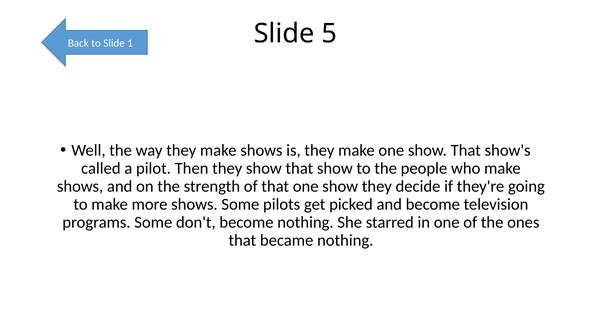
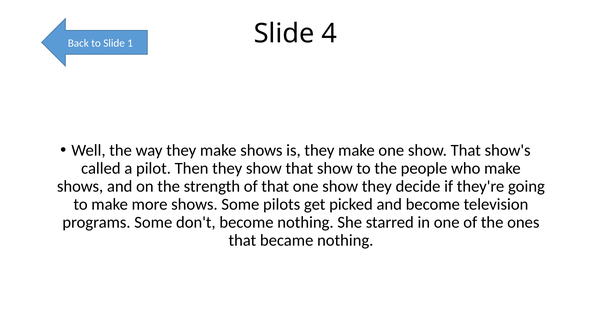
5: 5 -> 4 (329, 33)
